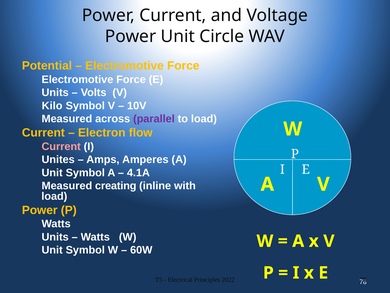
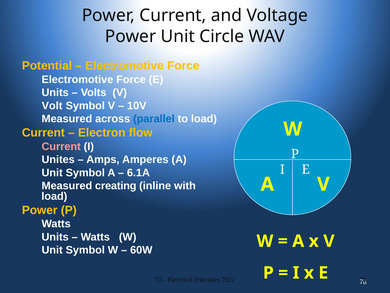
Kilo: Kilo -> Volt (52, 106)
parallel colour: purple -> blue (154, 119)
4.1A: 4.1A -> 6.1A (138, 172)
